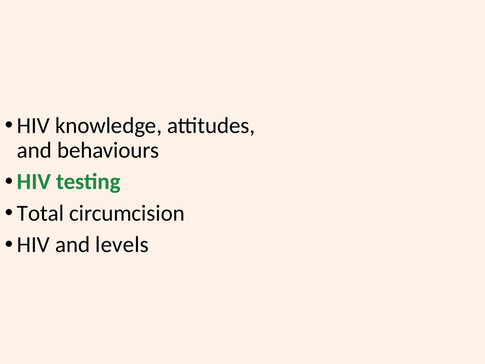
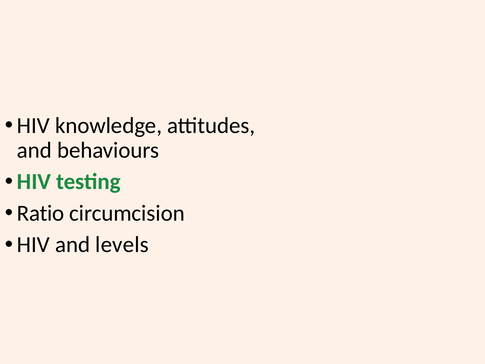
Total: Total -> Ratio (41, 213)
